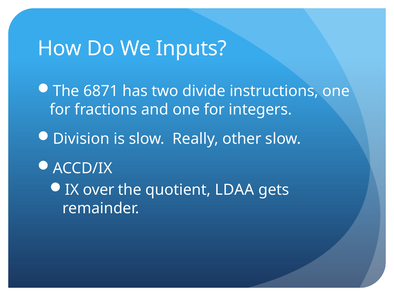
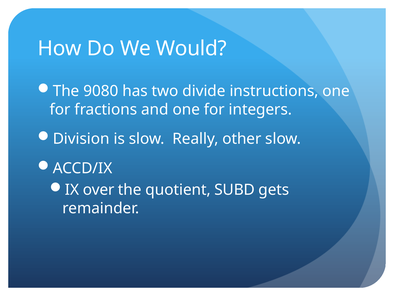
Inputs: Inputs -> Would (191, 48)
6871: 6871 -> 9080 (101, 91)
LDAA: LDAA -> SUBD (235, 190)
